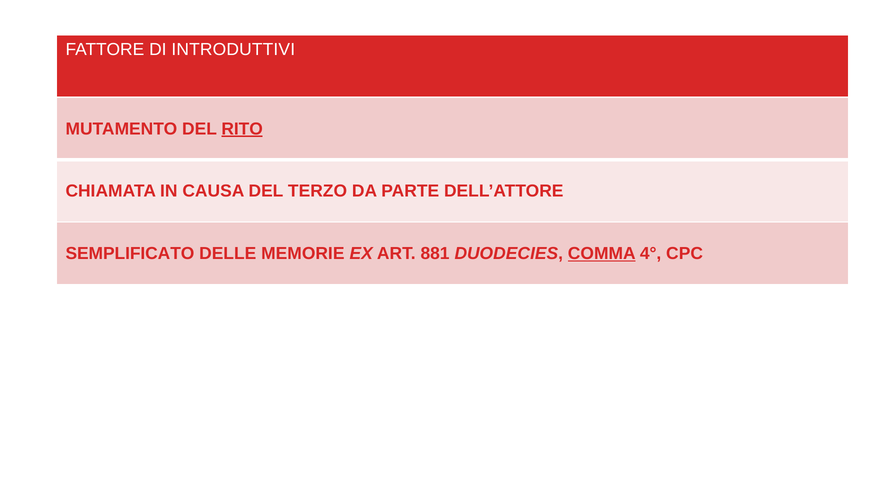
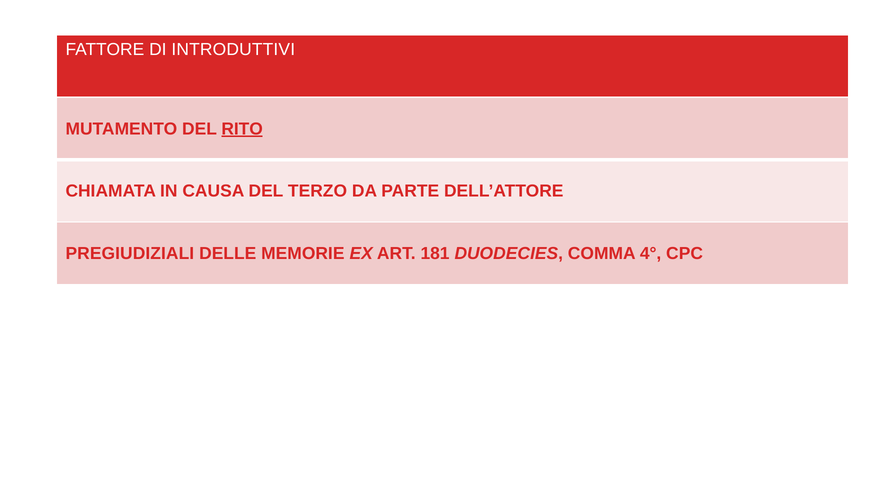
SEMPLIFICATO: SEMPLIFICATO -> PREGIUDIZIALI (130, 254)
881: 881 -> 181 (435, 254)
COMMA underline: present -> none (602, 254)
